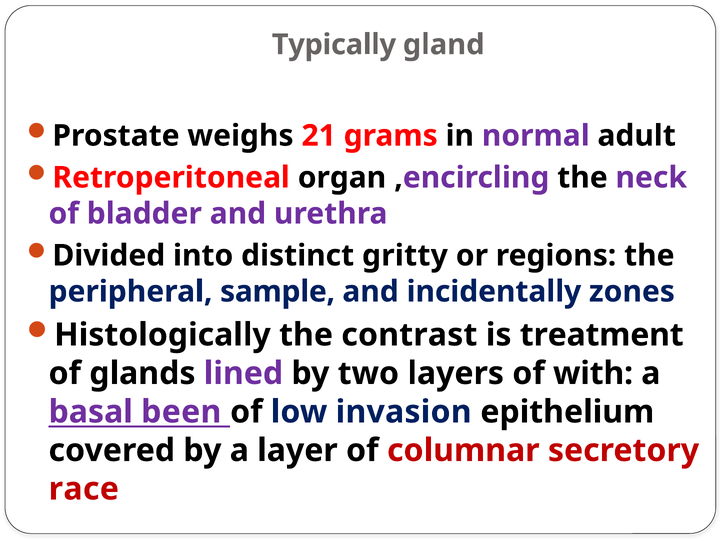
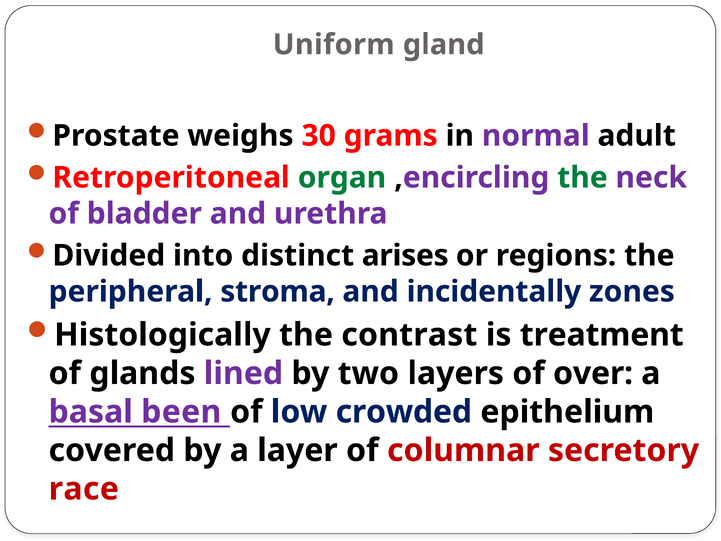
Typically: Typically -> Uniform (334, 45)
21: 21 -> 30 (319, 136)
organ colour: black -> green (342, 178)
the colour: black -> green (582, 178)
gritty: gritty -> arises (405, 255)
sample: sample -> stroma (278, 291)
with: with -> over (593, 373)
invasion: invasion -> crowded (404, 412)
